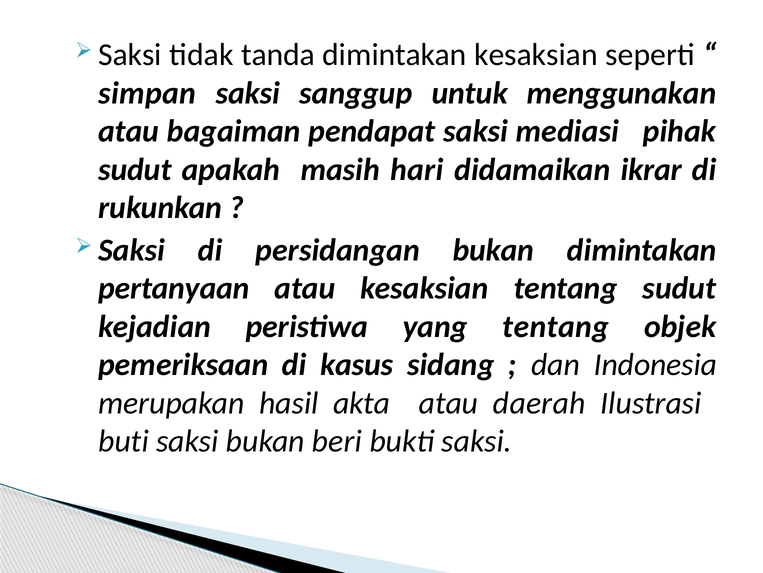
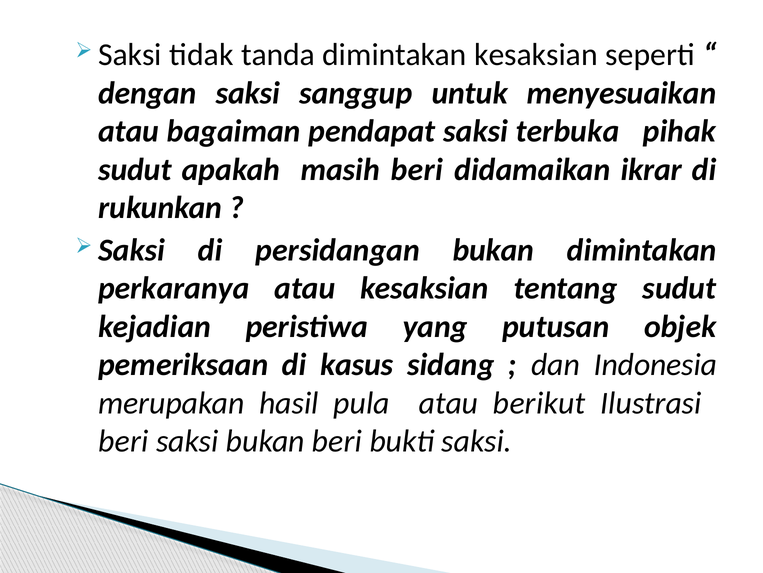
simpan: simpan -> dengan (147, 93)
menggunakan: menggunakan -> menyesuaikan (622, 93)
mediasi: mediasi -> terbuka (567, 131)
masih hari: hari -> beri (417, 169)
pertanyaan: pertanyaan -> perkaranya (174, 288)
yang tentang: tentang -> putusan (556, 326)
akta: akta -> pula (362, 402)
daerah: daerah -> berikut (539, 402)
buti: buti -> beri (123, 441)
